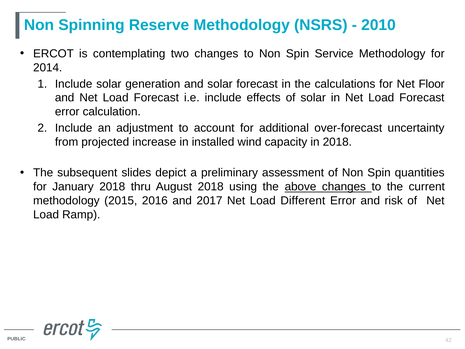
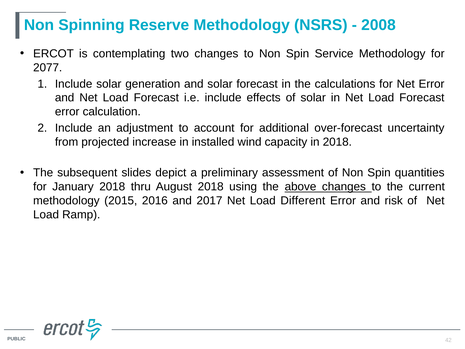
2010: 2010 -> 2008 (378, 25)
2014: 2014 -> 2077 (48, 68)
Net Floor: Floor -> Error (432, 84)
